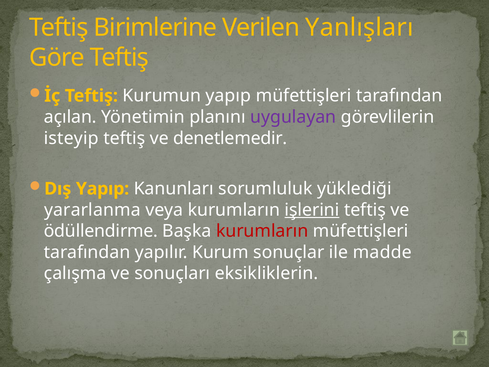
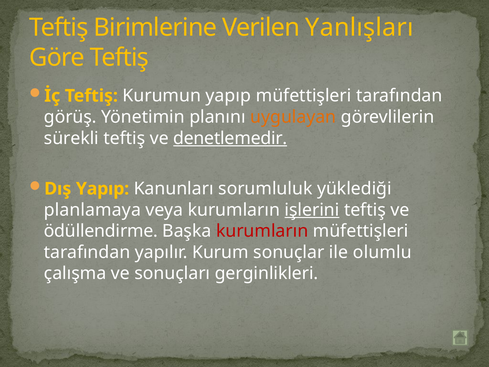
açılan: açılan -> görüş (70, 117)
uygulayan colour: purple -> orange (293, 117)
isteyip: isteyip -> sürekli (71, 138)
denetlemedir underline: none -> present (230, 138)
yararlanma: yararlanma -> planlamaya (92, 210)
madde: madde -> olumlu (382, 252)
eksikliklerin: eksikliklerin -> gerginlikleri (267, 273)
